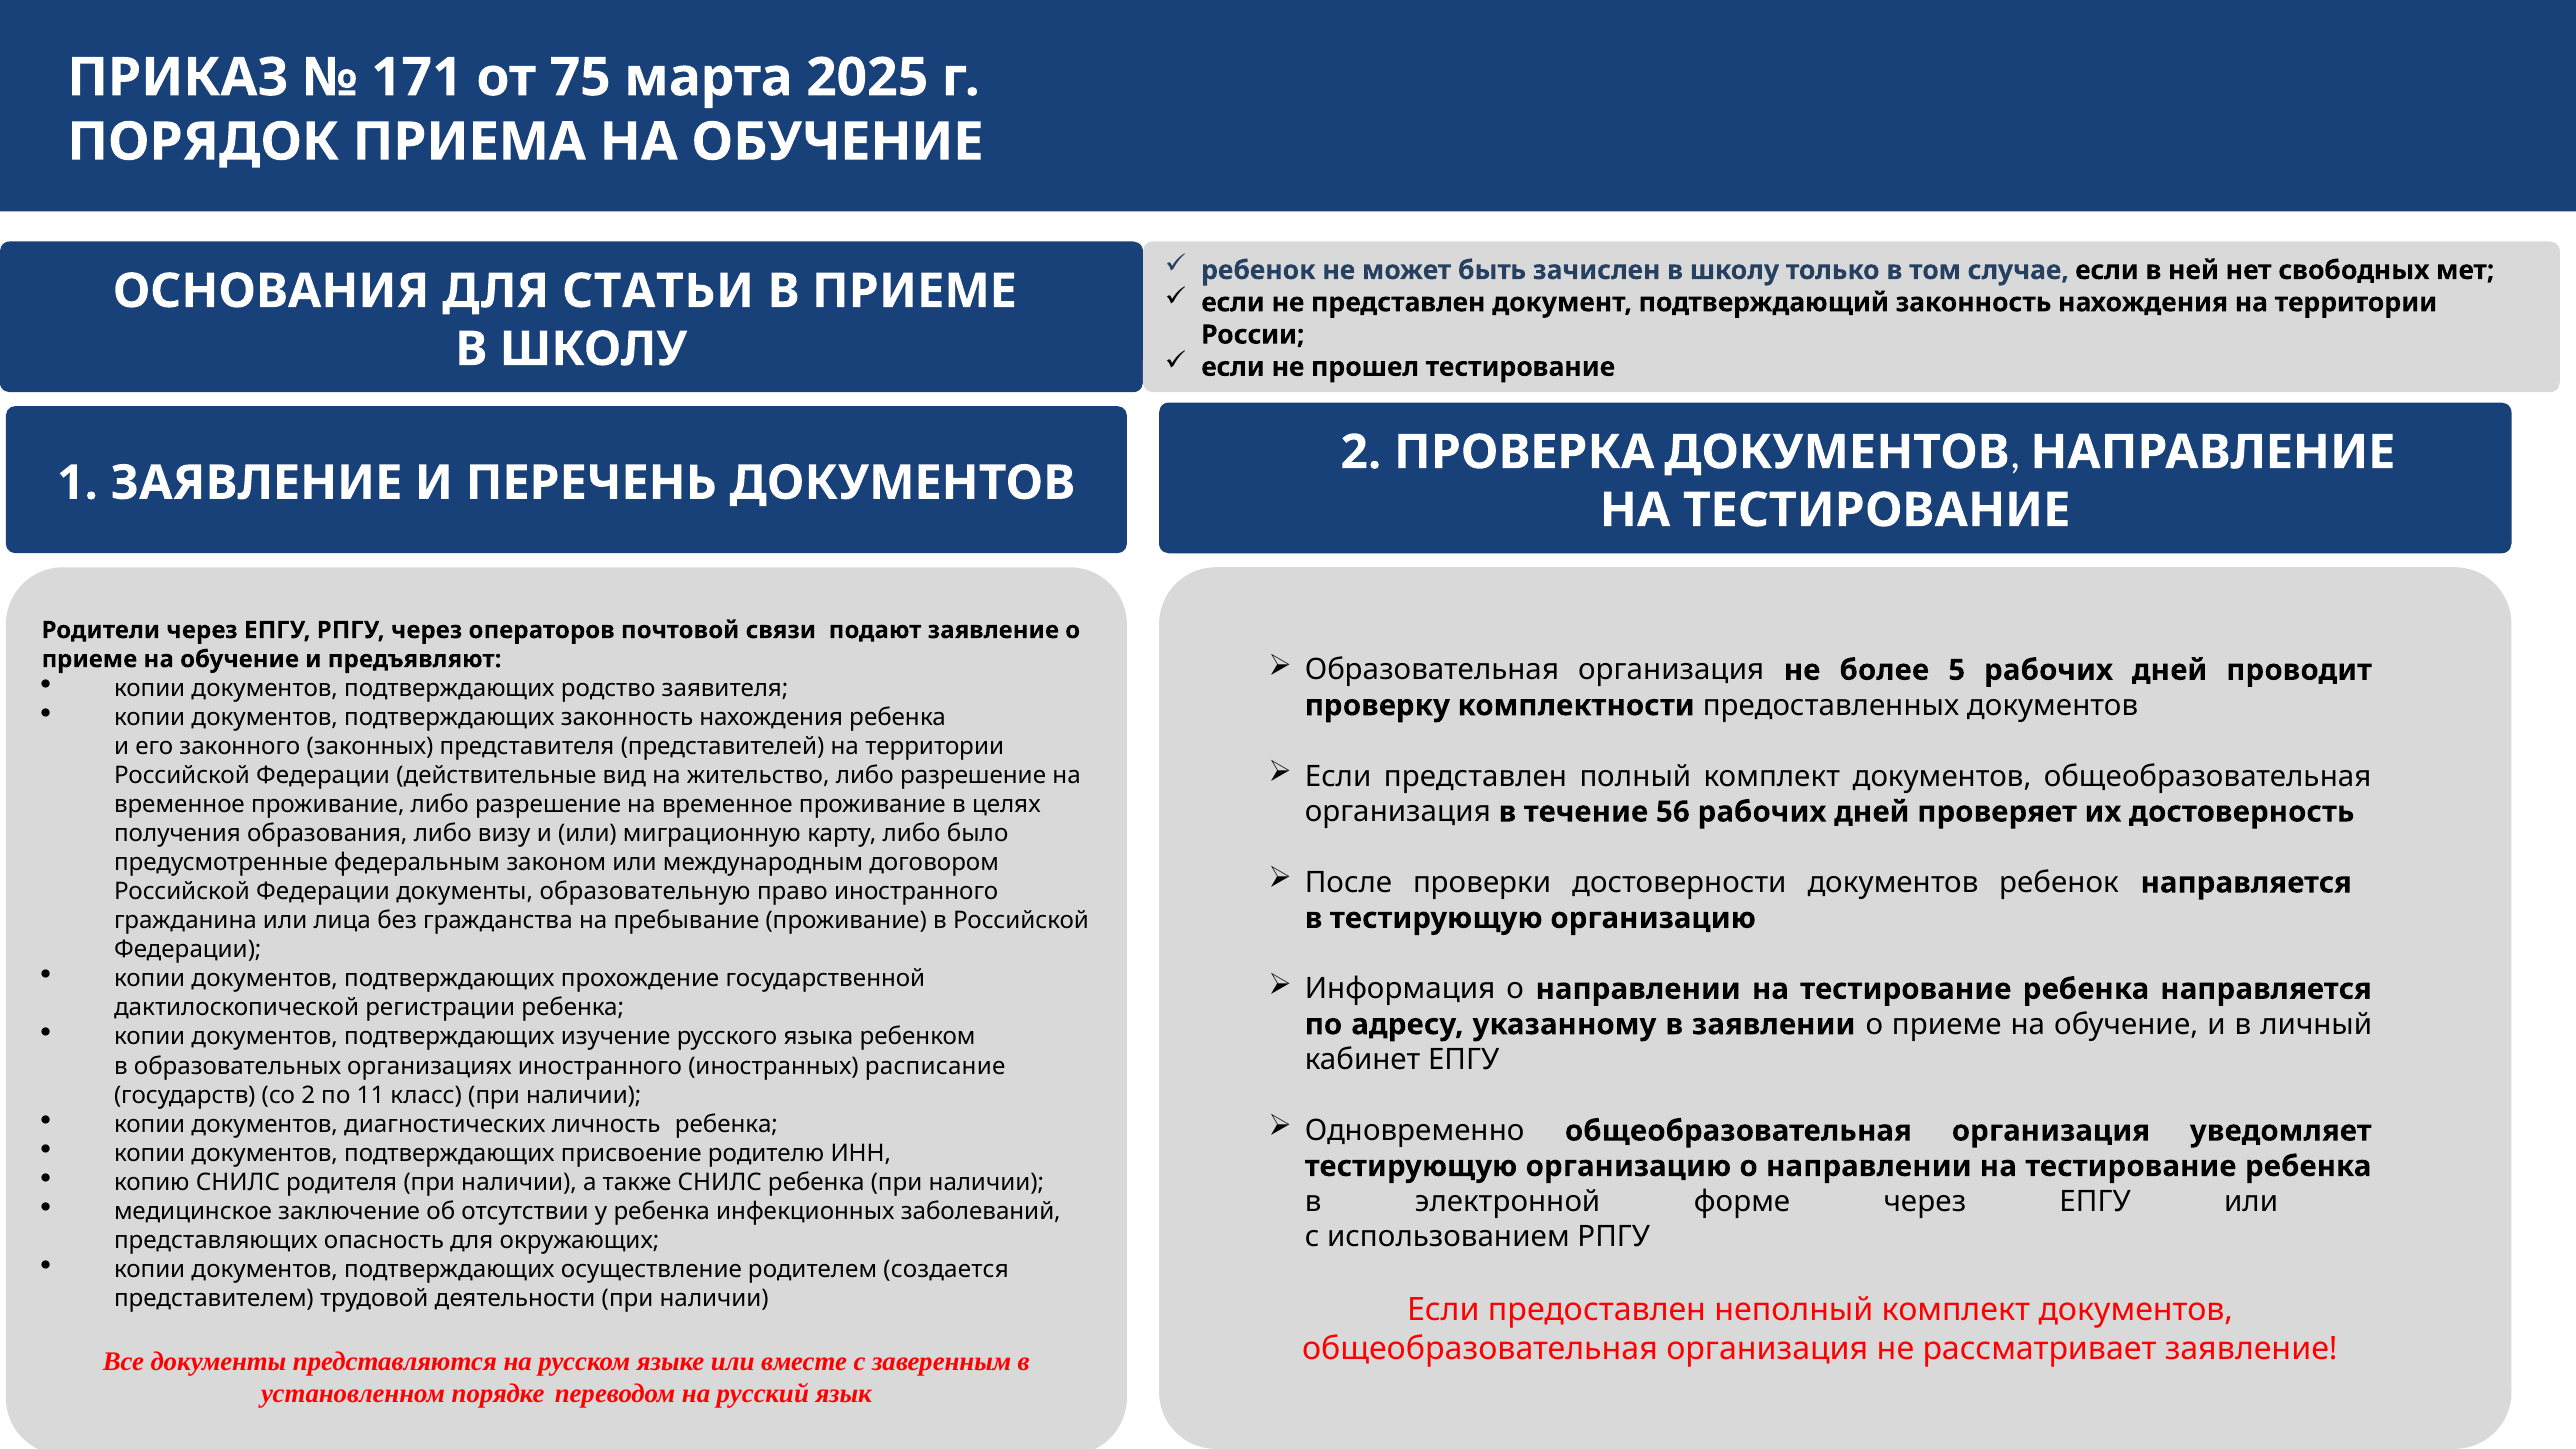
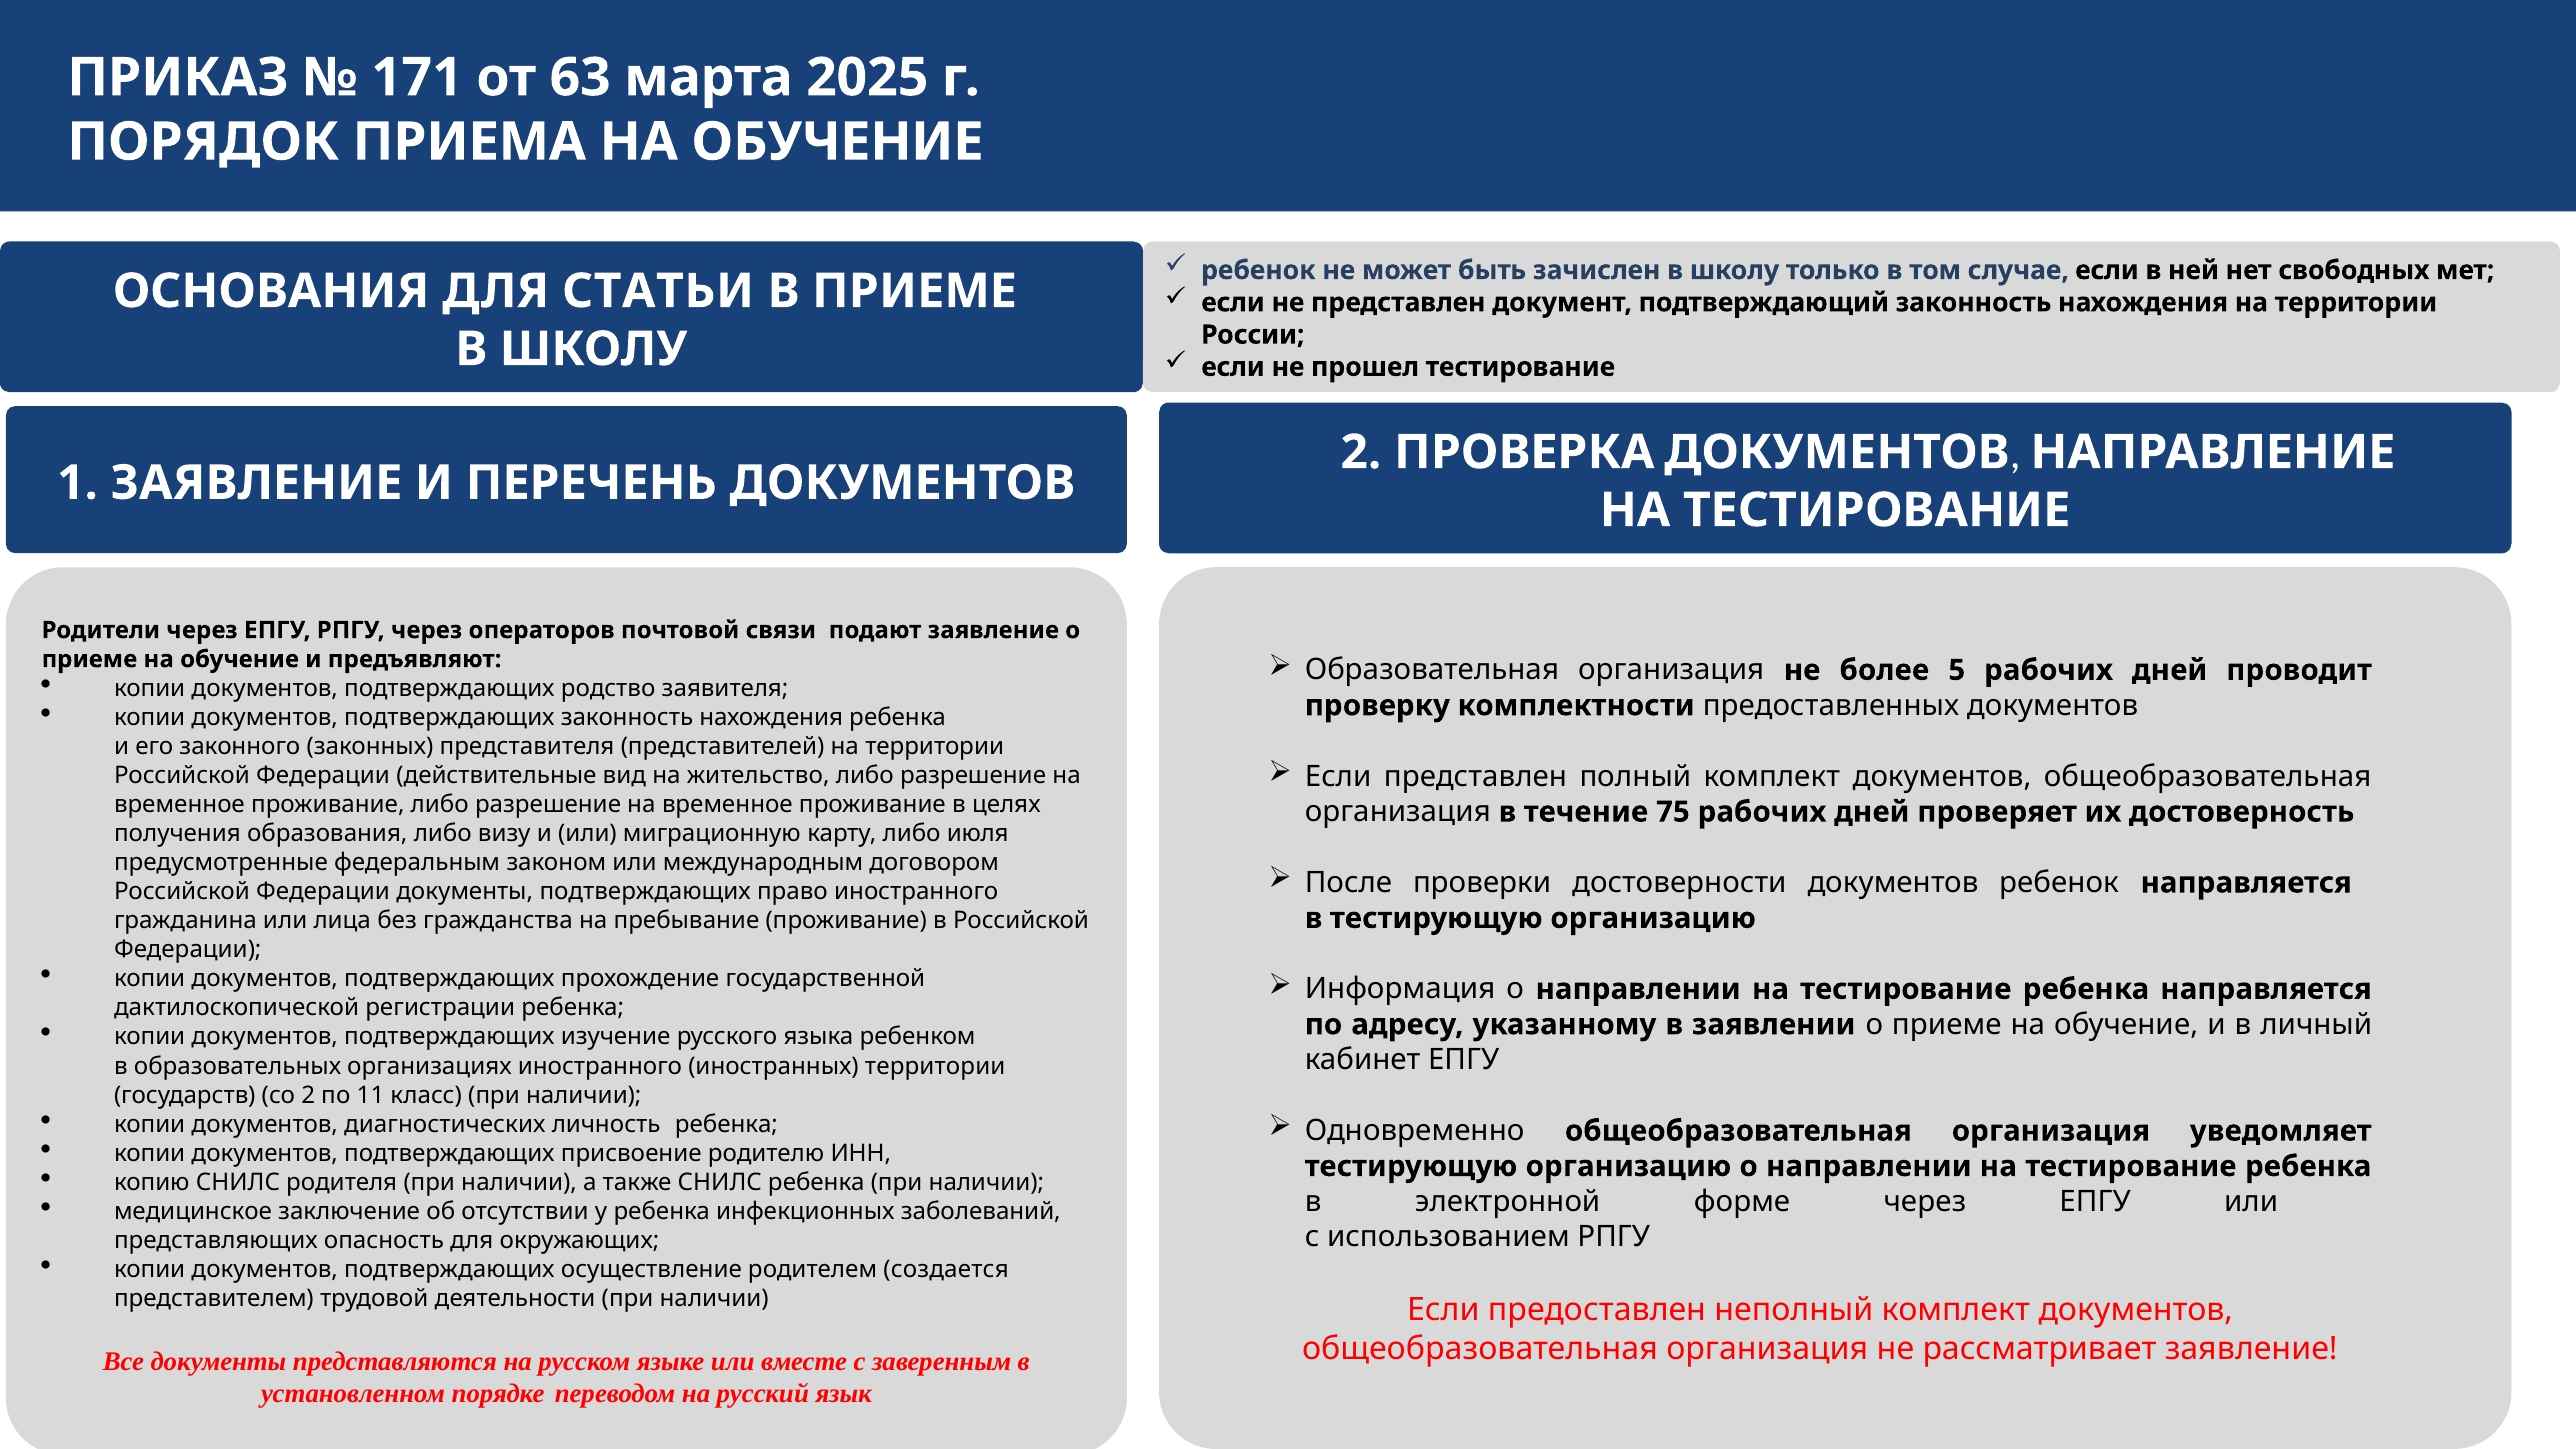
75: 75 -> 63 (580, 78)
56: 56 -> 75 (1673, 812)
было: было -> июля (978, 834)
документы образовательную: образовательную -> подтверждающих (645, 892)
иностранных расписание: расписание -> территории (935, 1066)
